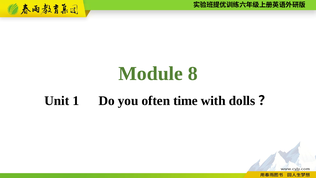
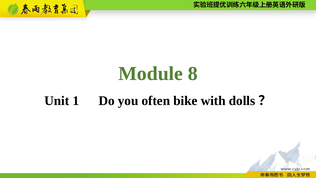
time: time -> bike (185, 101)
